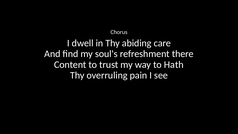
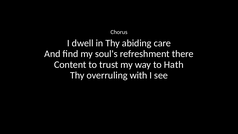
pain: pain -> with (139, 75)
